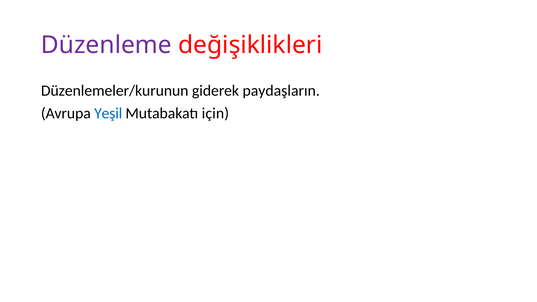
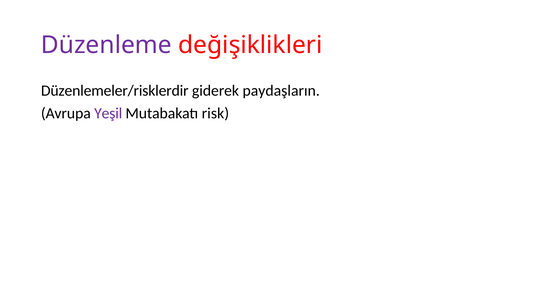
Düzenlemeler/kurunun: Düzenlemeler/kurunun -> Düzenlemeler/risklerdir (115, 91)
Yeşil colour: blue -> purple (108, 113)
için: için -> risk (215, 113)
